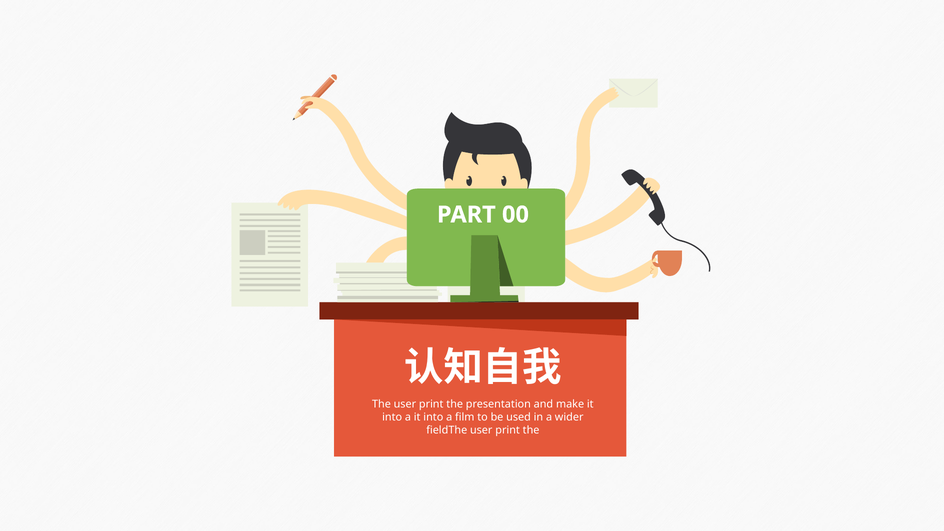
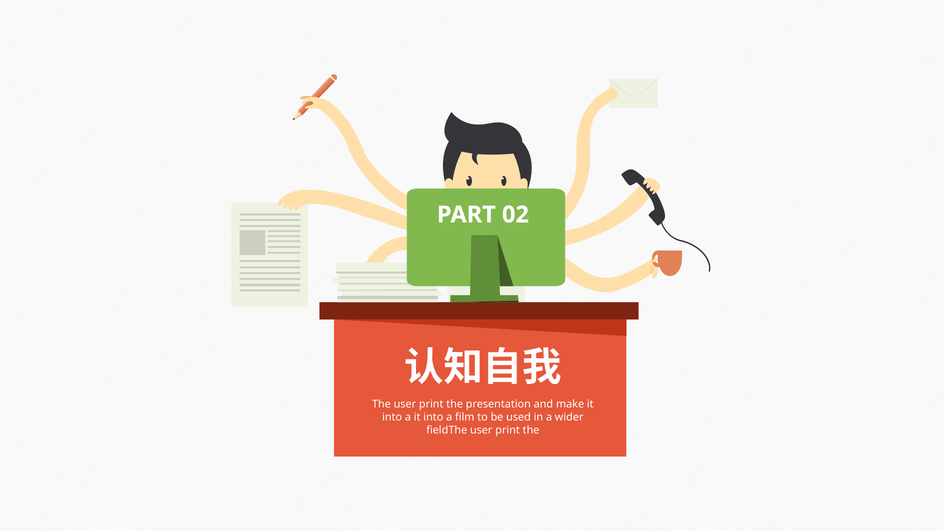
00: 00 -> 02 (515, 215)
